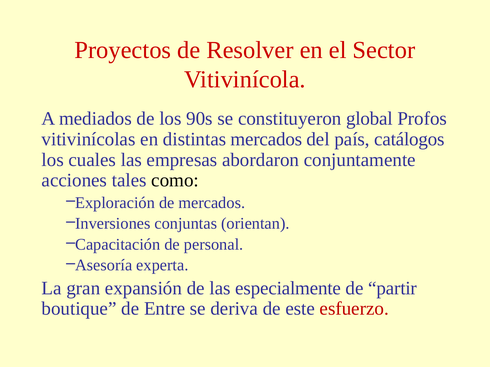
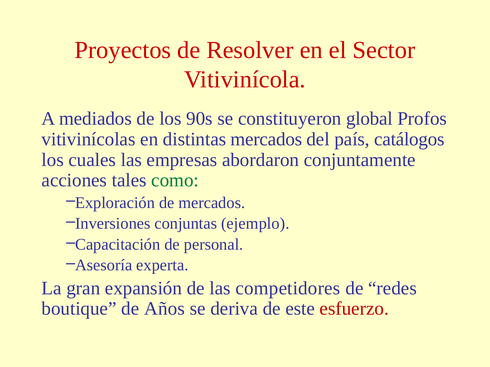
como colour: black -> green (175, 181)
orientan: orientan -> ejemplo (255, 224)
especialmente: especialmente -> competidores (288, 289)
partir: partir -> redes (392, 289)
Entre: Entre -> Años (164, 309)
